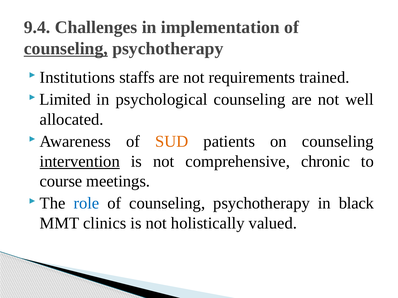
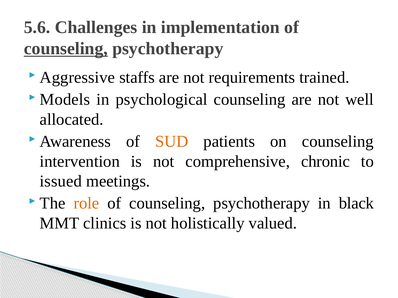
9.4: 9.4 -> 5.6 (37, 27)
Institutions: Institutions -> Aggressive (77, 78)
Limited: Limited -> Models (65, 100)
intervention underline: present -> none (80, 162)
course: course -> issued (61, 181)
role colour: blue -> orange (86, 204)
